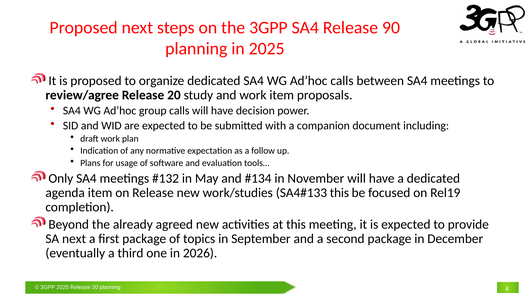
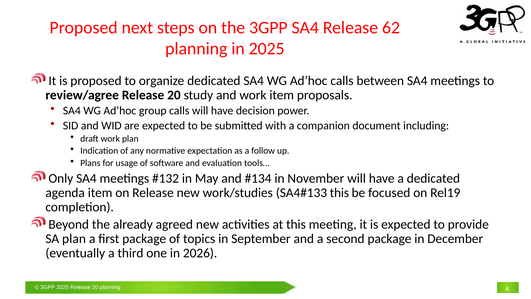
90: 90 -> 62 (391, 27)
SA next: next -> plan (74, 238)
